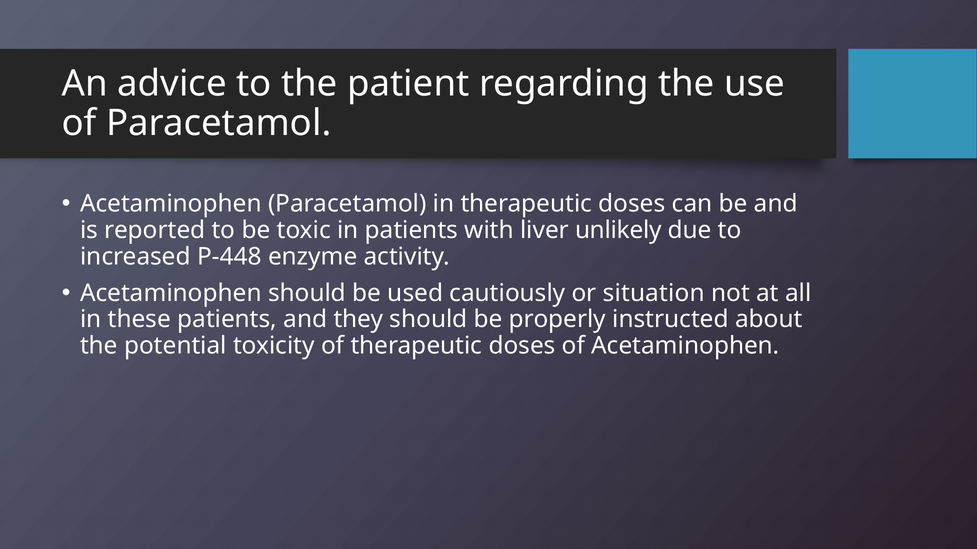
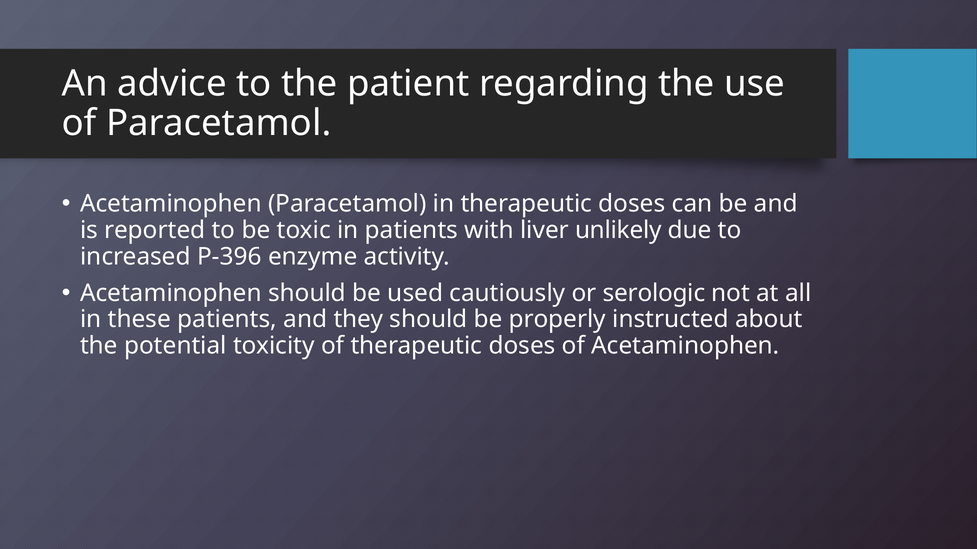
P-448: P-448 -> P-396 (229, 257)
situation: situation -> serologic (654, 293)
